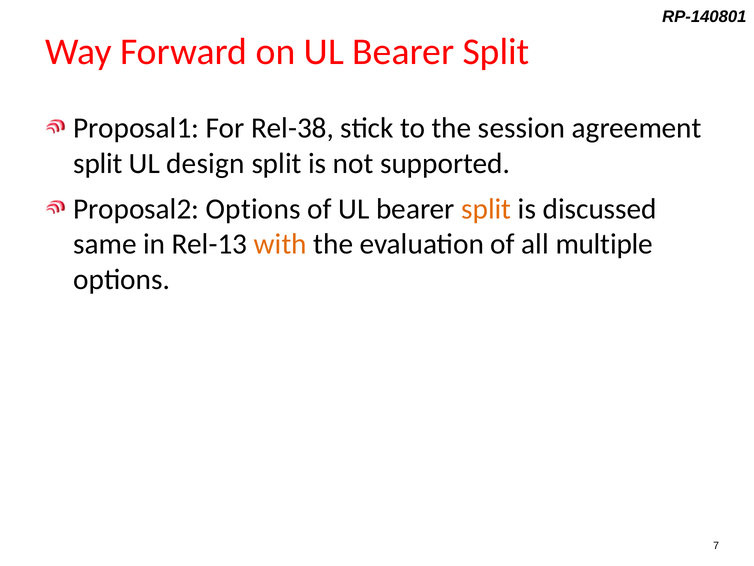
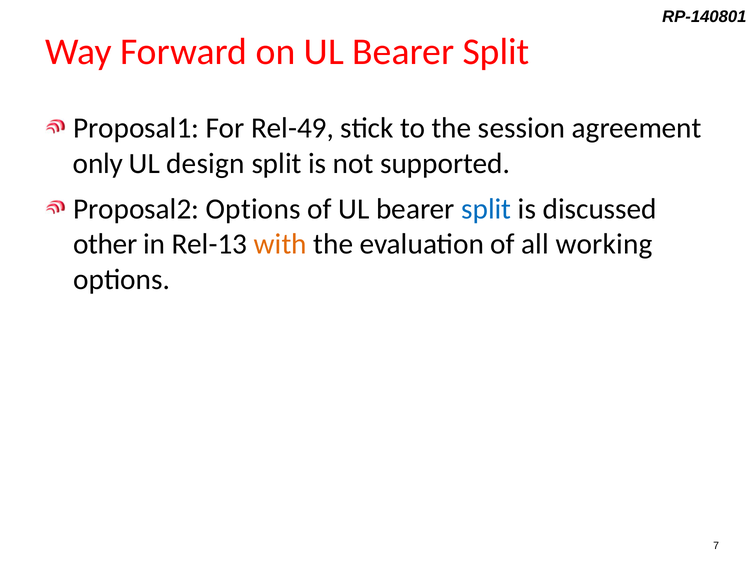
Rel-38: Rel-38 -> Rel-49 (292, 128)
split: split -> only (98, 163)
split colour: orange -> blue (486, 209)
same: same -> other (105, 244)
multiple: multiple -> working (604, 244)
